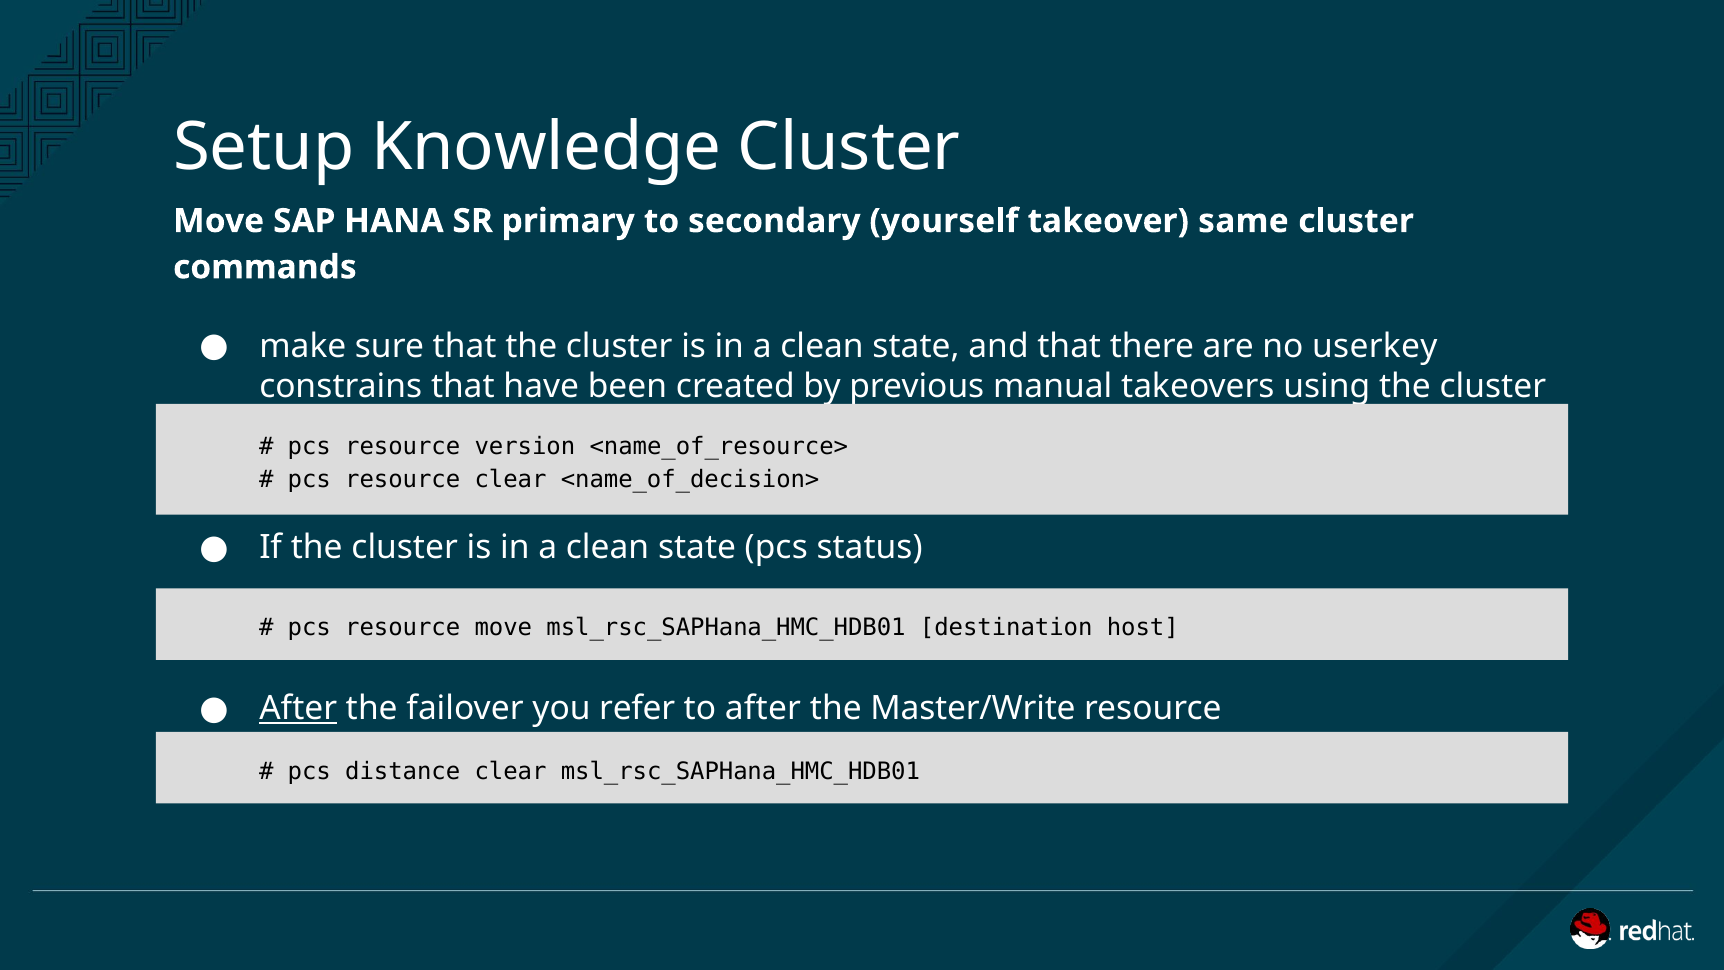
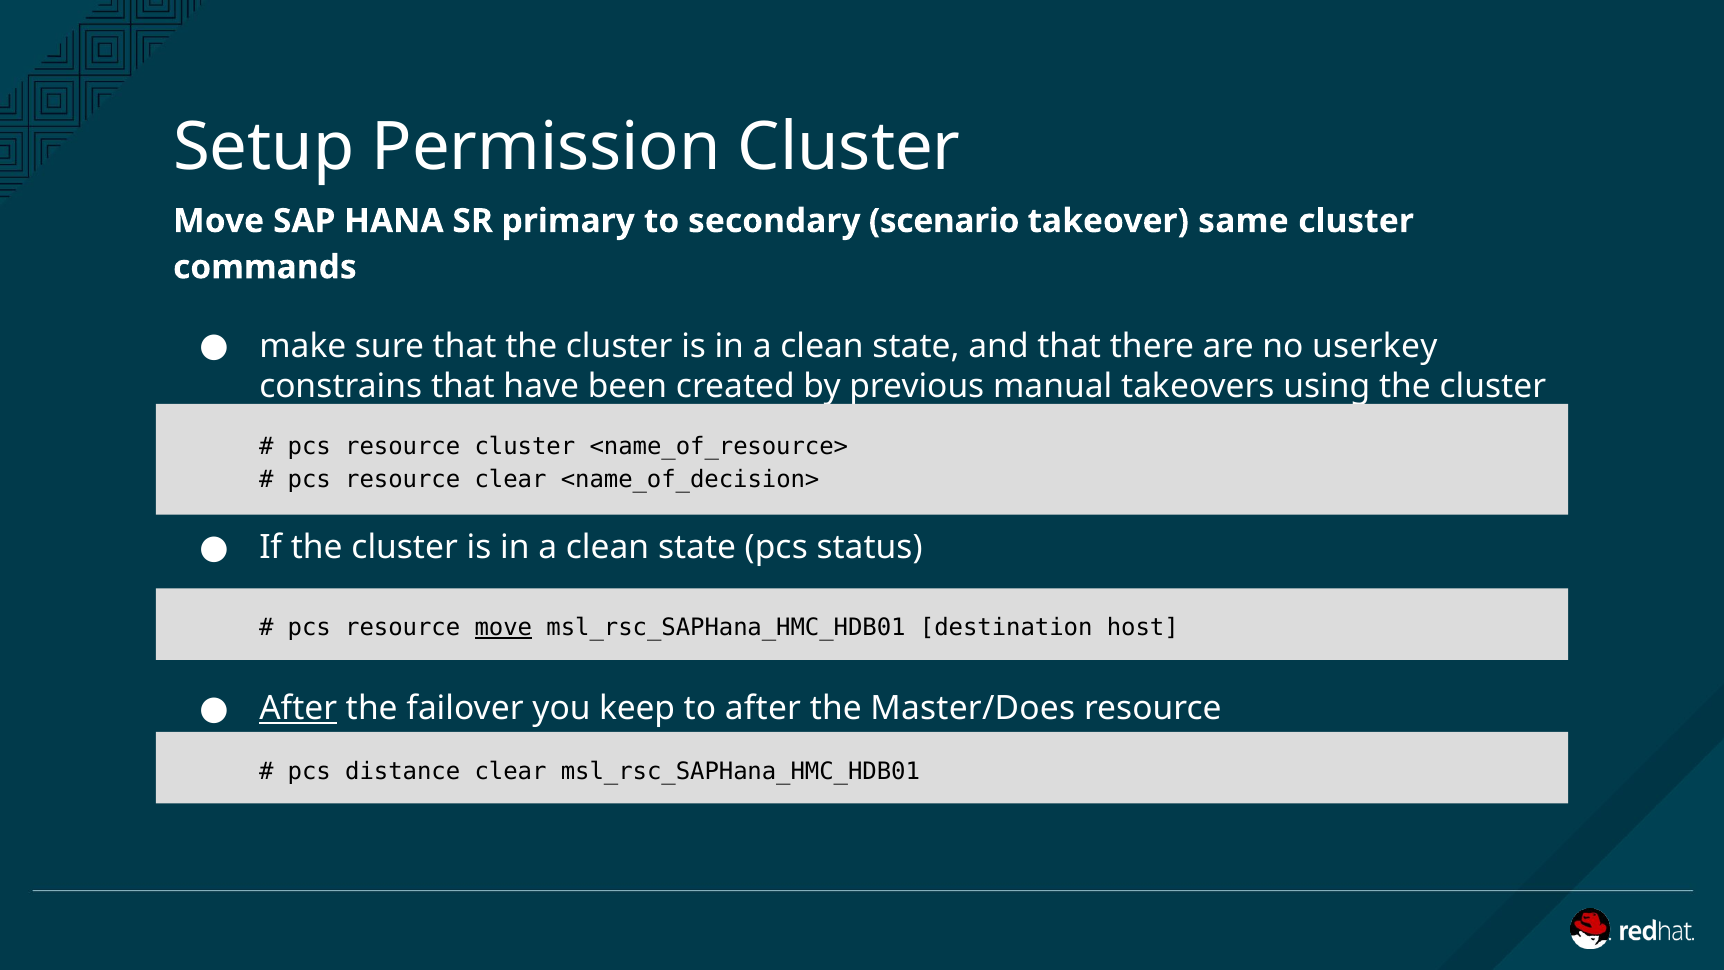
Knowledge: Knowledge -> Permission (546, 148)
yourself: yourself -> scenario (944, 221)
resource version: version -> cluster (525, 447)
move underline: none -> present (503, 628)
refer: refer -> keep (637, 708)
Master/Write: Master/Write -> Master/Does (973, 708)
